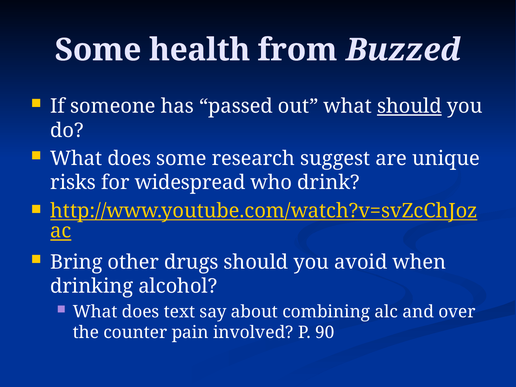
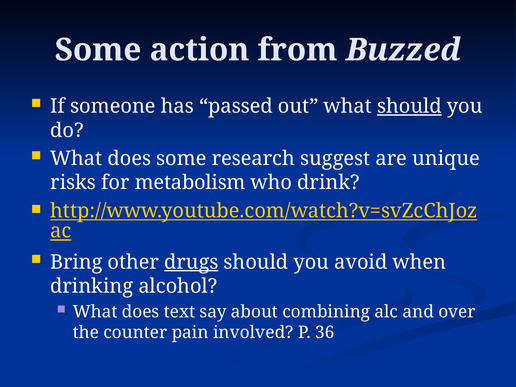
health: health -> action (199, 50)
widespread: widespread -> metabolism (190, 183)
drugs underline: none -> present (191, 262)
90: 90 -> 36 (325, 332)
